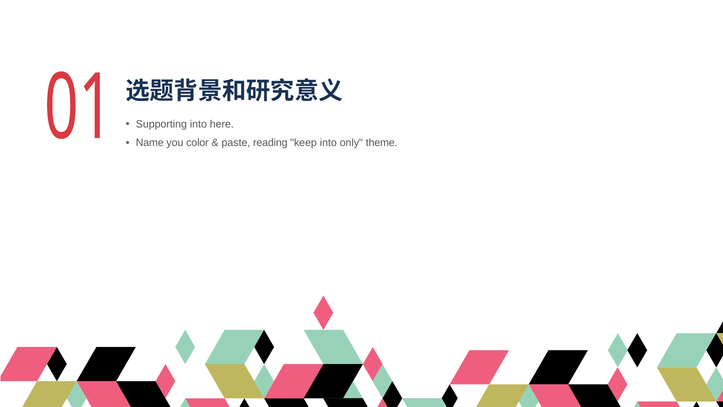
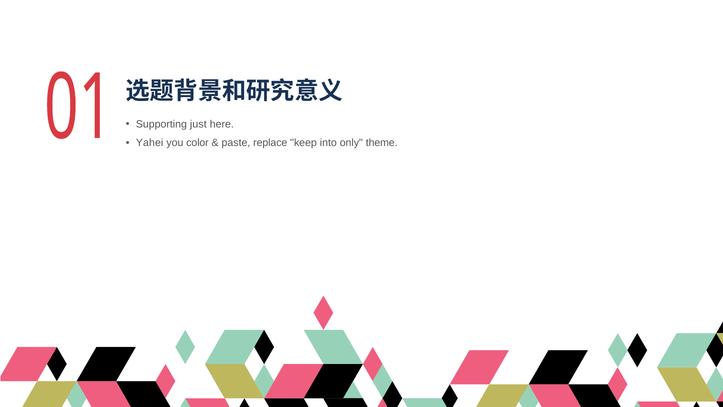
Supporting into: into -> just (198, 124)
Name: Name -> Yahei (150, 143)
reading: reading -> replace (270, 143)
